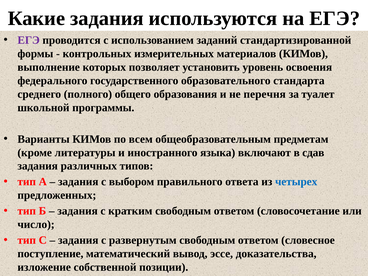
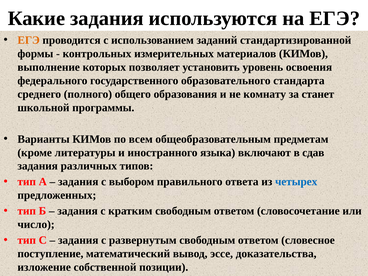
ЕГЭ colour: purple -> orange (29, 40)
перечня: перечня -> комнату (265, 94)
туалет: туалет -> станет (318, 94)
